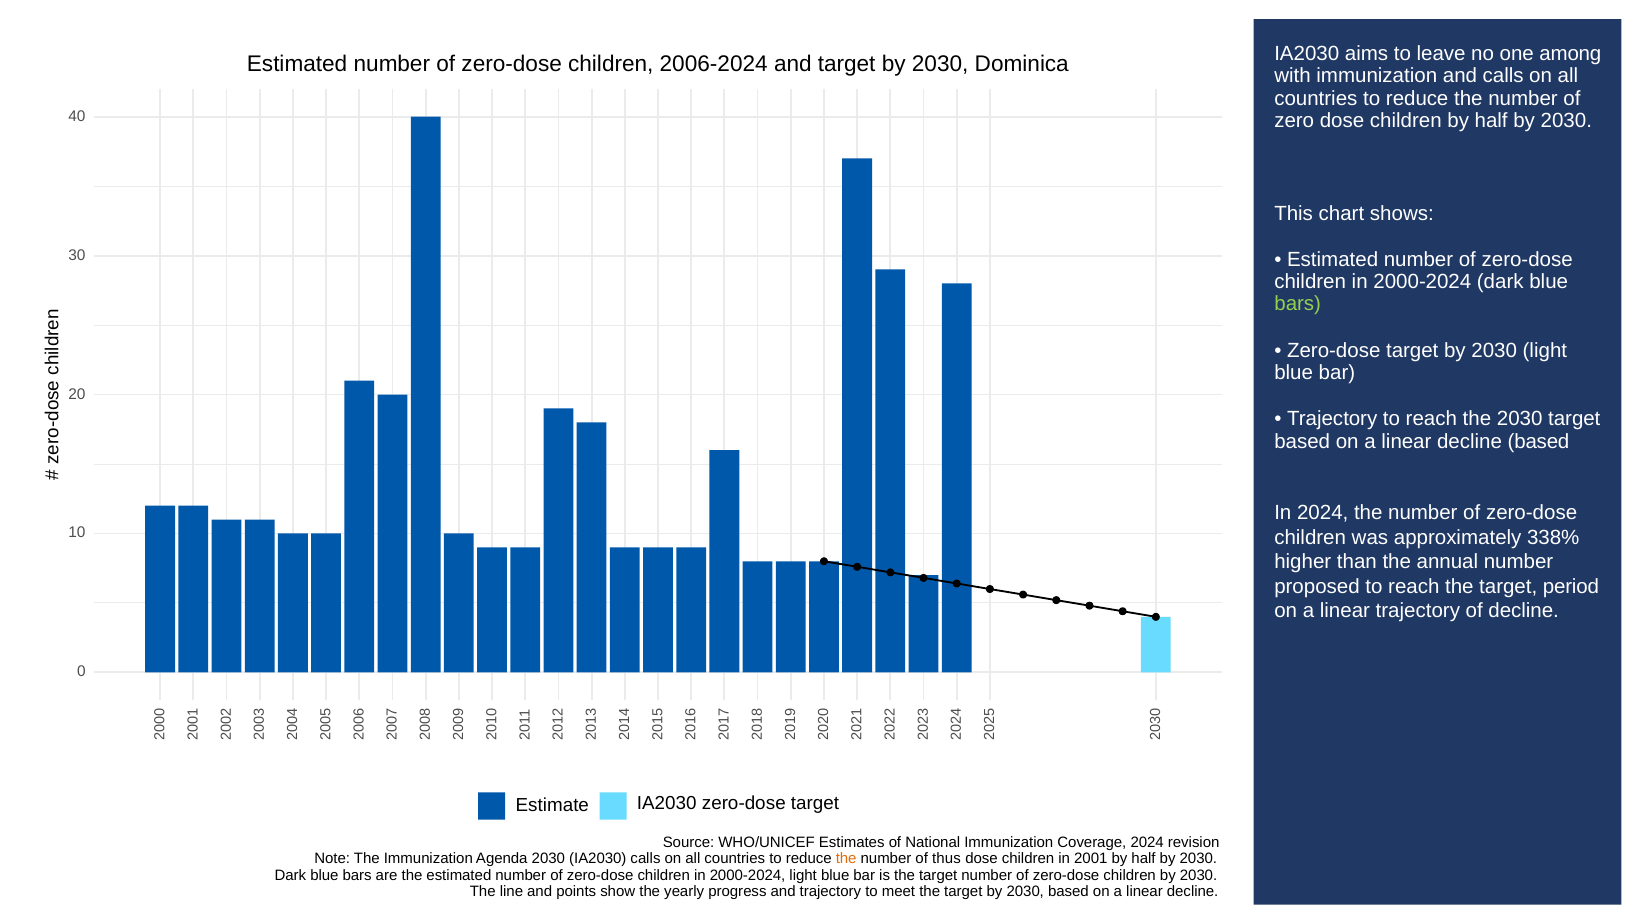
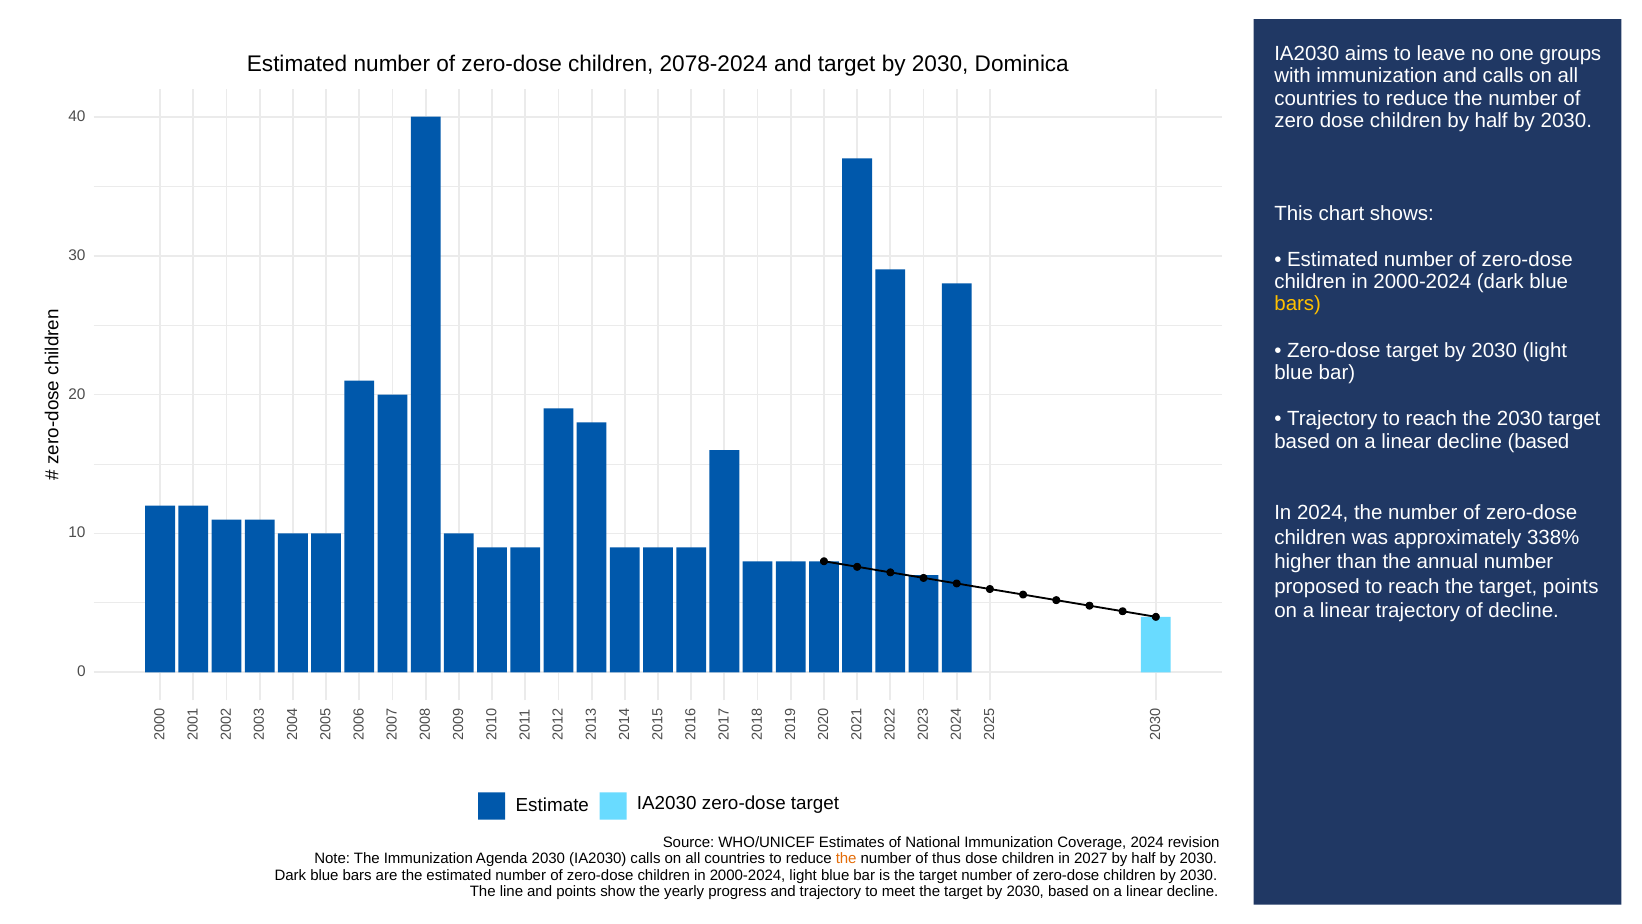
among: among -> groups (1570, 54)
2006-2024: 2006-2024 -> 2078-2024 (714, 64)
bars colour: light green -> yellow (1298, 304)
target period: period -> points (1571, 586)
2001: 2001 -> 2027 (1091, 859)
